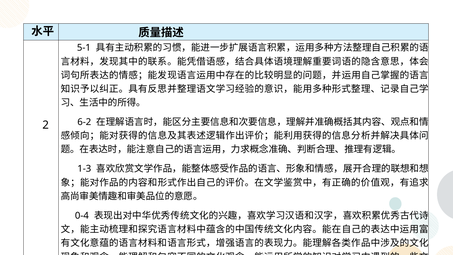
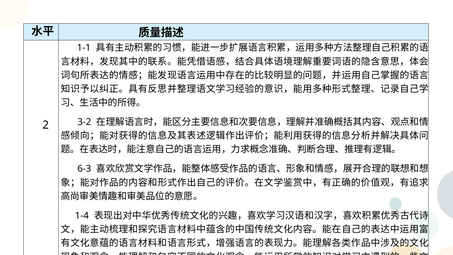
5-1: 5-1 -> 1-1 (84, 48)
6-2: 6-2 -> 3-2 (84, 122)
1-3: 1-3 -> 6-3 (84, 169)
0-4: 0-4 -> 1-4 (82, 216)
